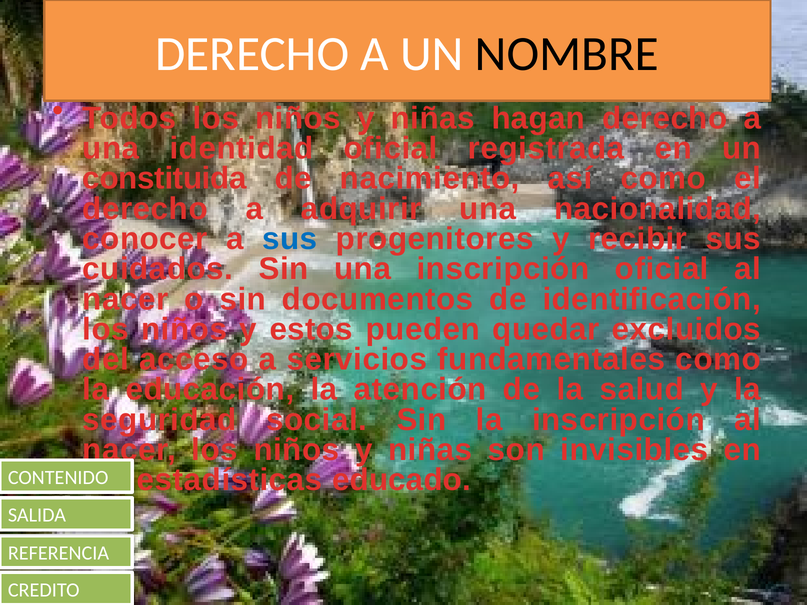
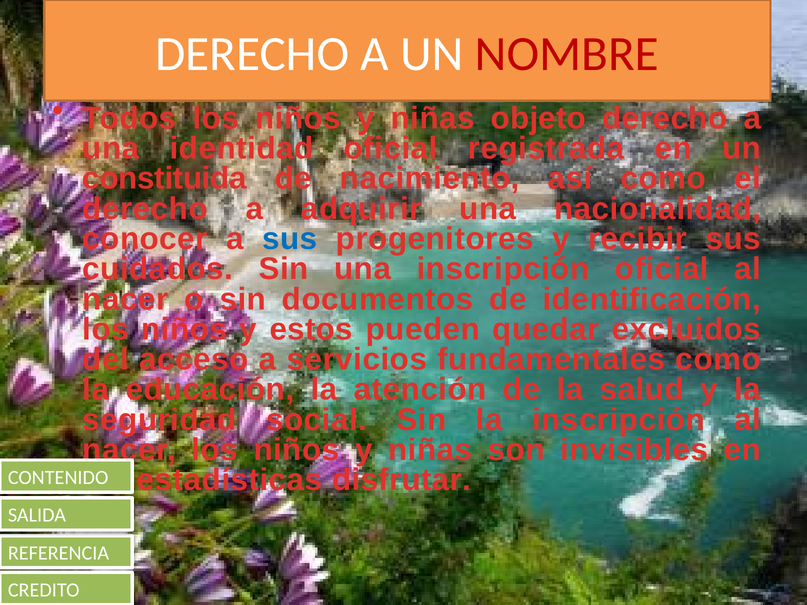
NOMBRE colour: black -> red (567, 54)
hagan: hagan -> objeto (538, 118)
educado: educado -> disfrutar (401, 480)
